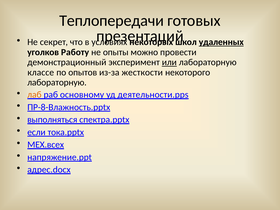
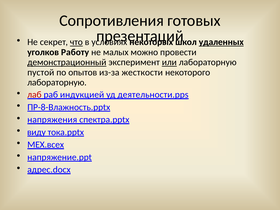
Теплопередачи: Теплопередачи -> Сопротивления (112, 21)
что underline: none -> present (76, 42)
опыты: опыты -> малых (116, 52)
демонстрационный underline: none -> present (67, 62)
классе: классе -> пустой (41, 72)
лаб colour: orange -> red (34, 95)
основному: основному -> индукцией (82, 95)
выполняться: выполняться -> напряжения (52, 120)
если: если -> виду (36, 132)
